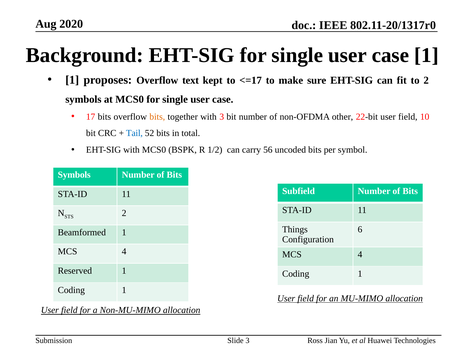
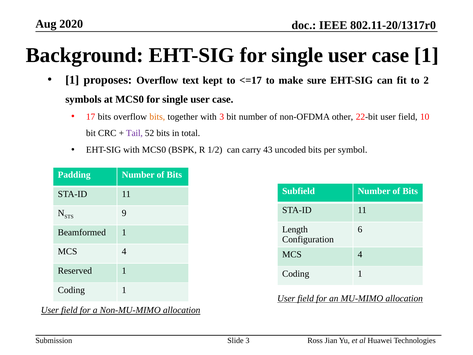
Tail colour: blue -> purple (134, 133)
56: 56 -> 43 (268, 150)
Symbols: Symbols -> Padding (74, 175)
2: 2 -> 9 (124, 213)
Things: Things -> Length (295, 229)
